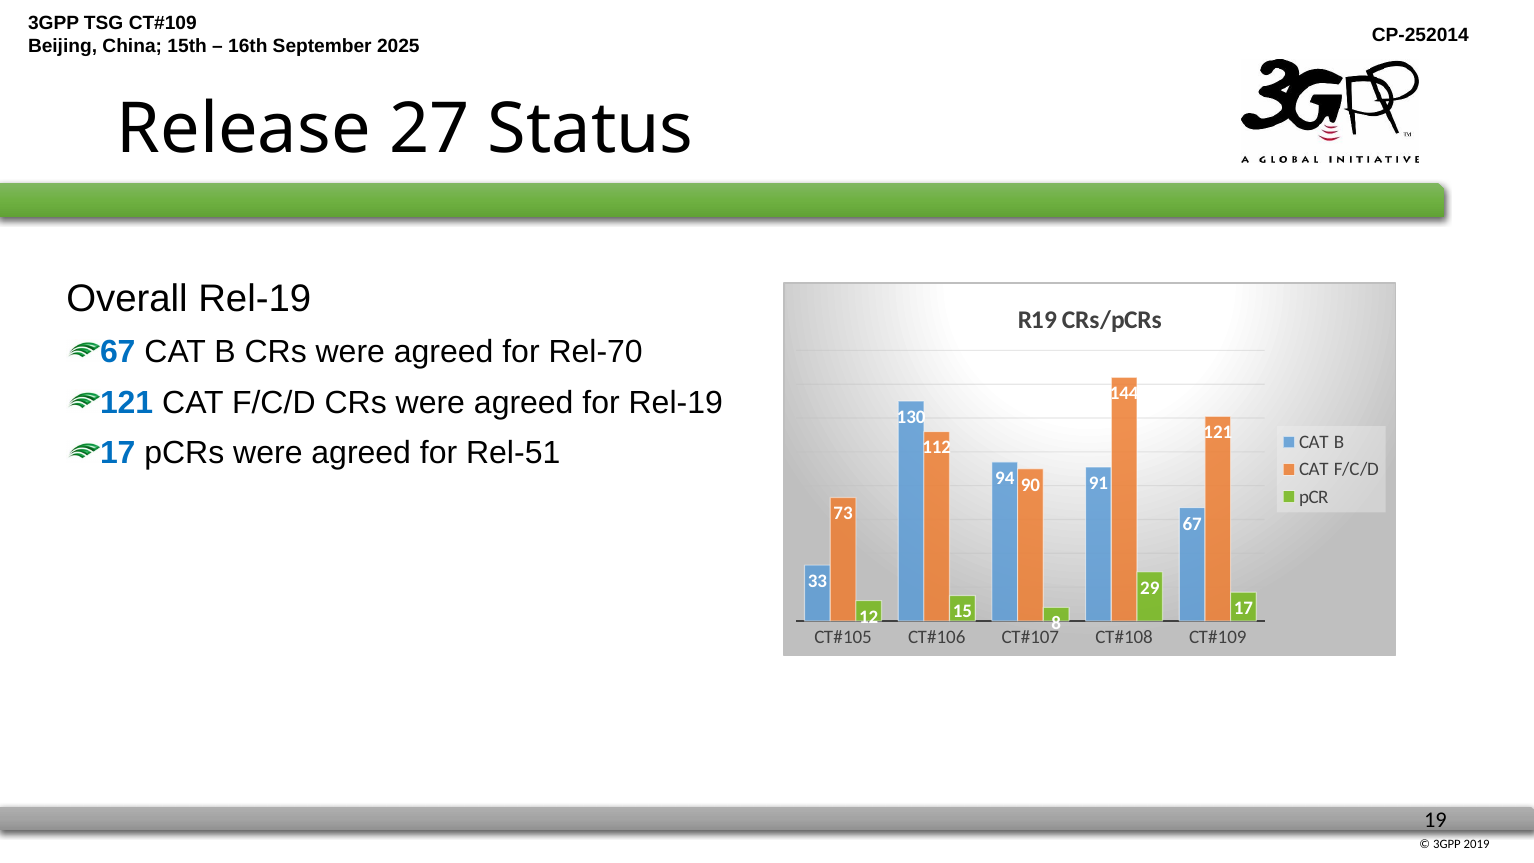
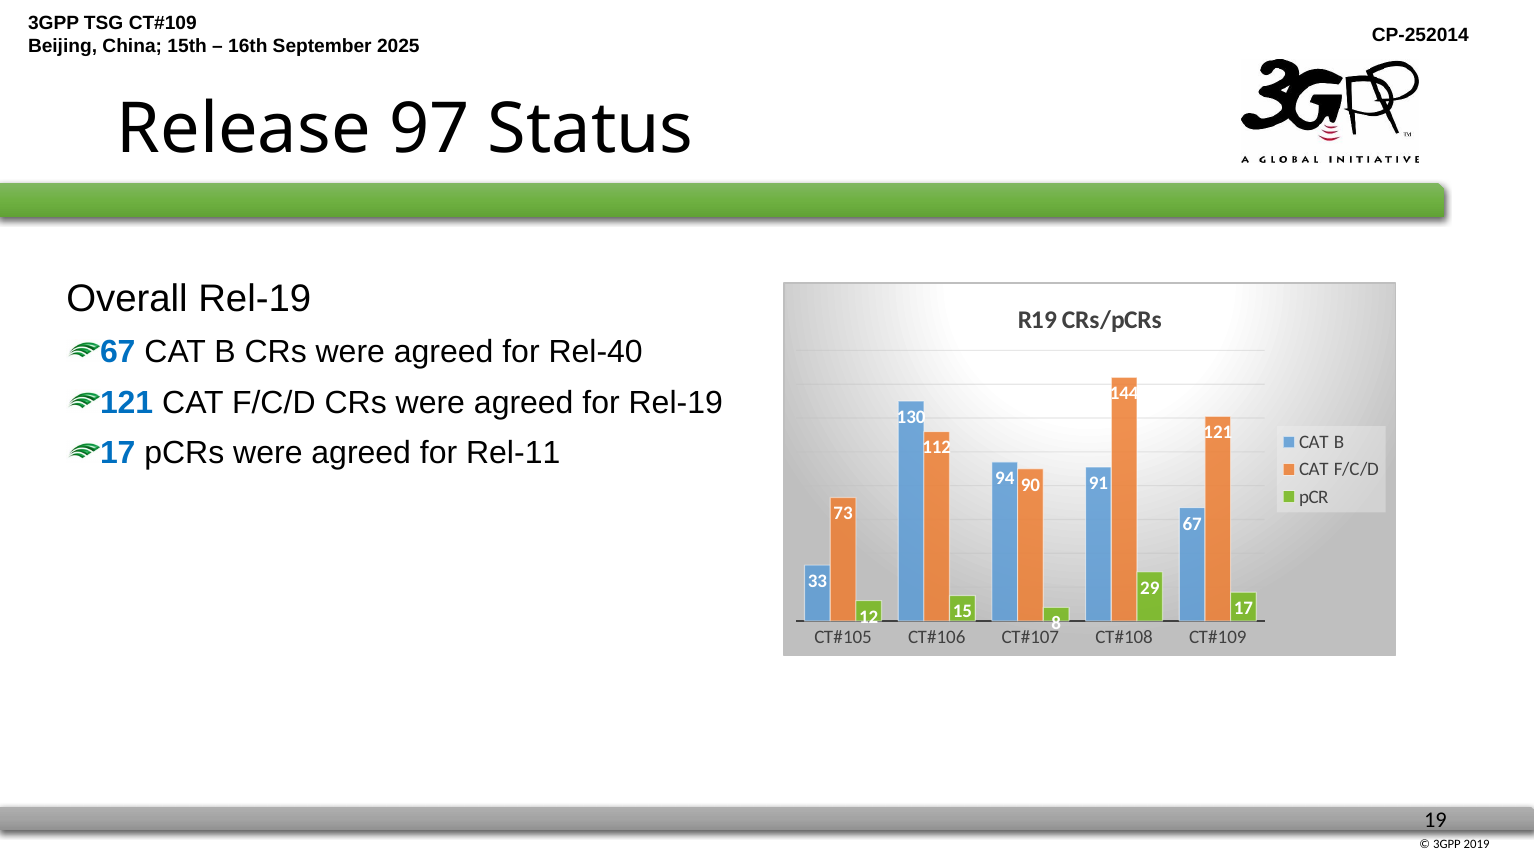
27: 27 -> 97 (429, 129)
Rel-70: Rel-70 -> Rel-40 (596, 352)
Rel-51: Rel-51 -> Rel-11 (513, 453)
